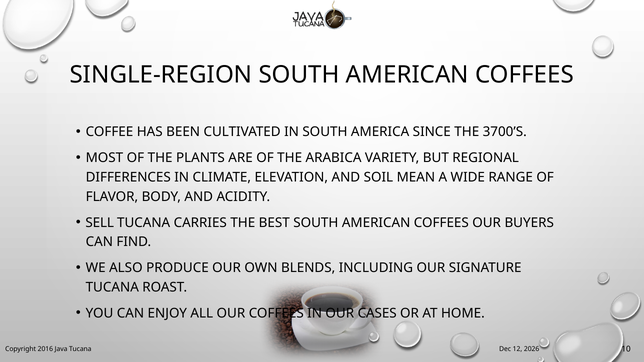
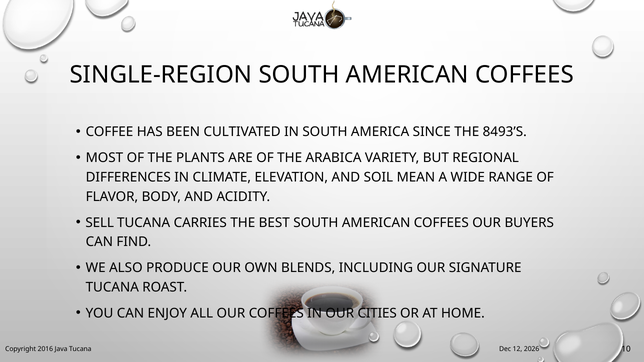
3700’S: 3700’S -> 8493’S (505, 132)
CASES: CASES -> CITIES (377, 314)
